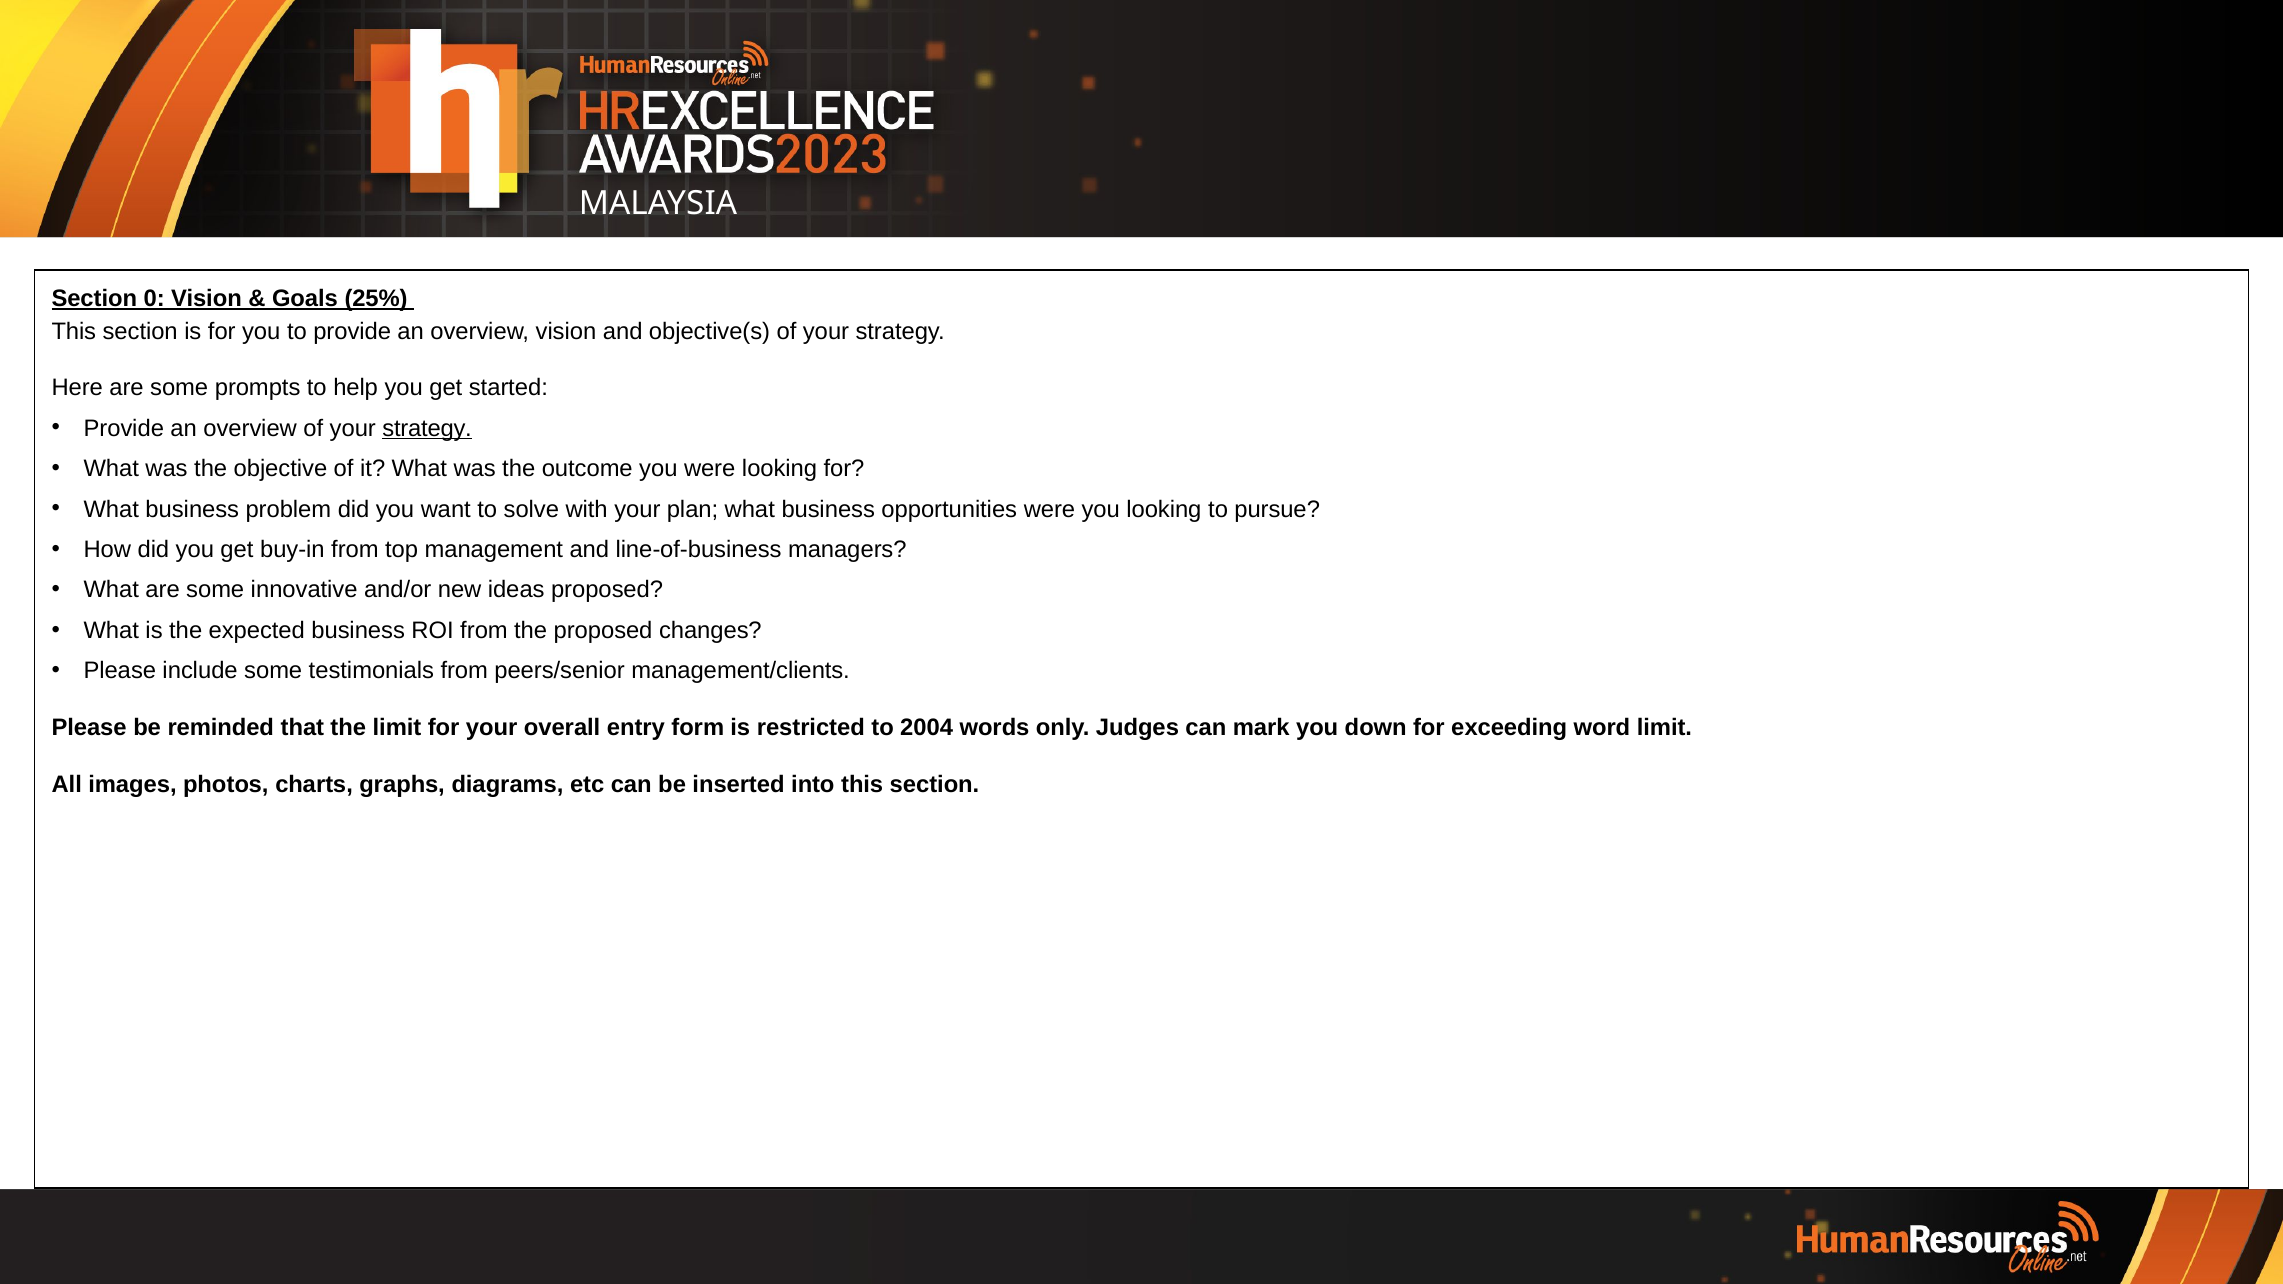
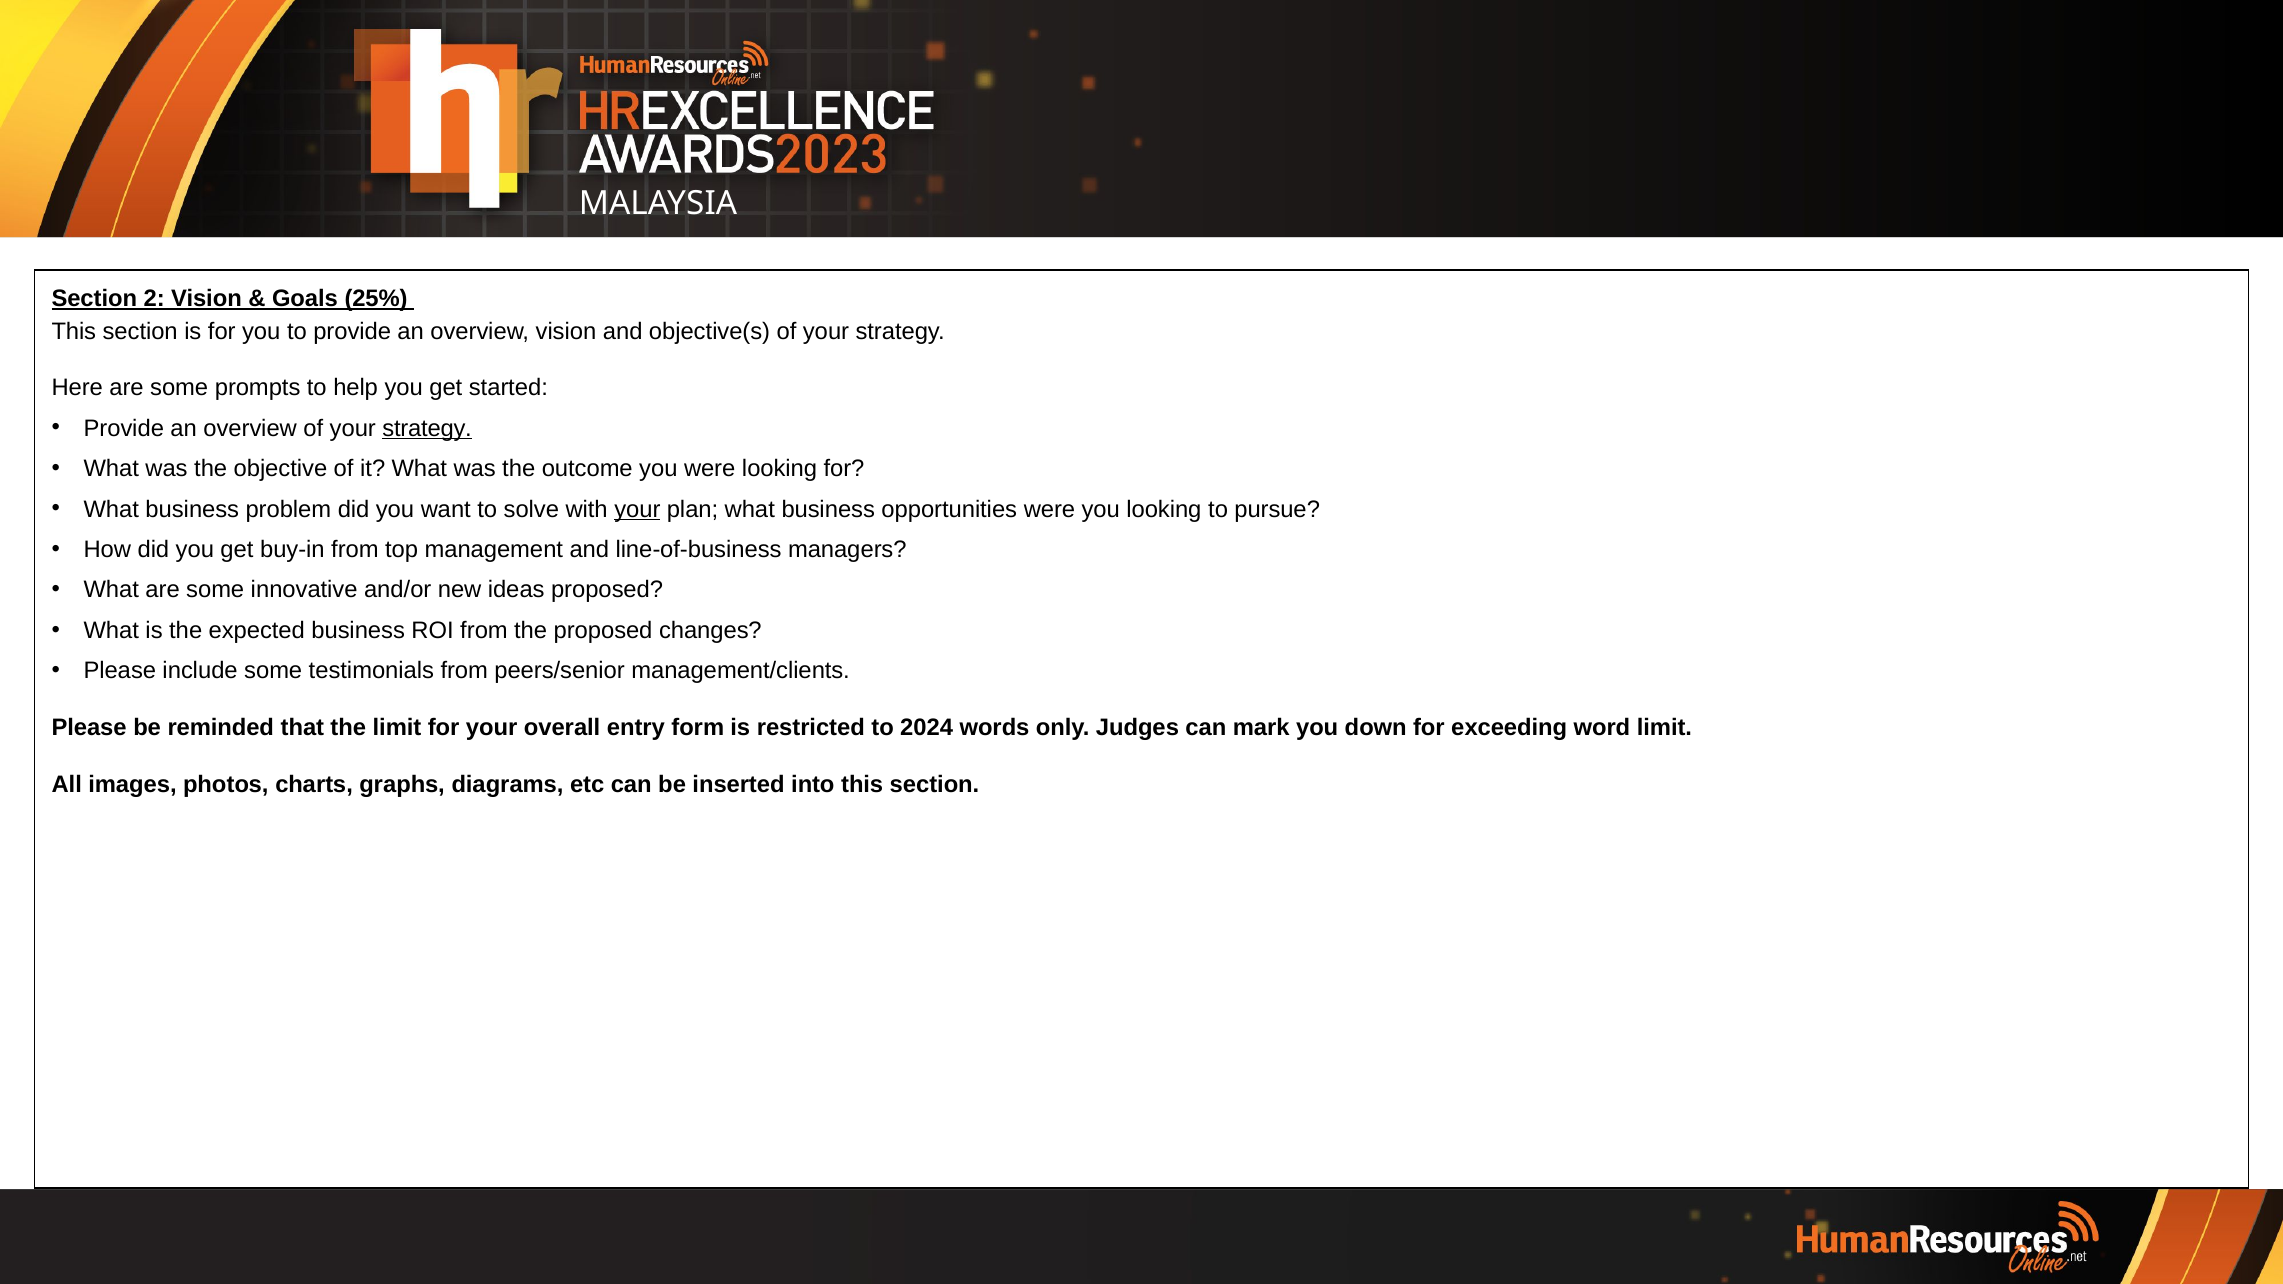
0: 0 -> 2 (154, 298)
your underline: none -> present (637, 509)
2004: 2004 -> 2024 (927, 728)
